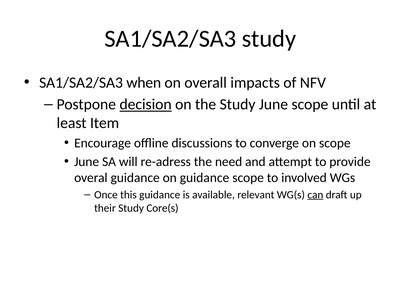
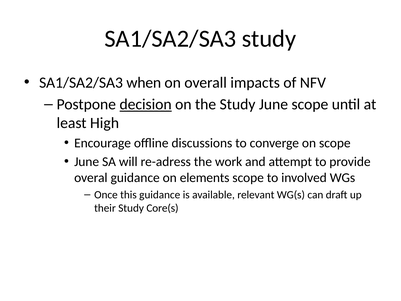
Item: Item -> High (105, 123)
need: need -> work (229, 162)
on guidance: guidance -> elements (205, 178)
can underline: present -> none (315, 195)
